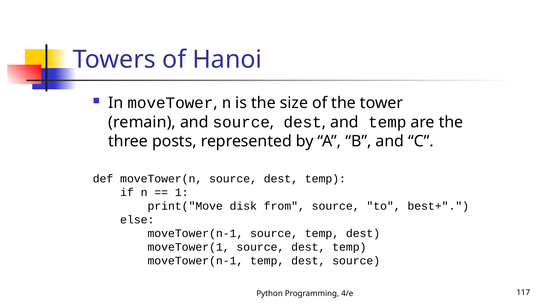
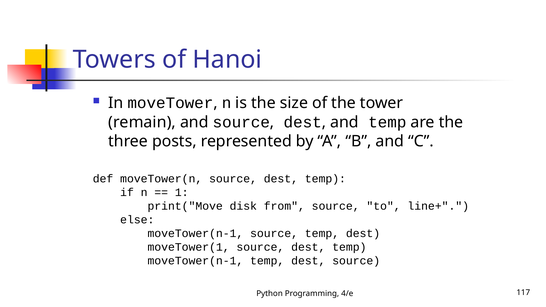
best+: best+ -> line+ (438, 206)
